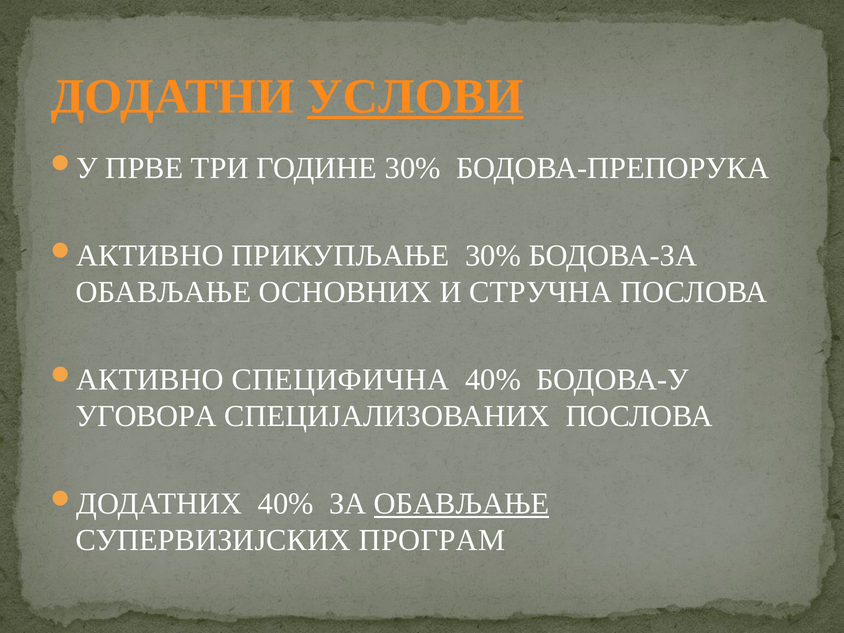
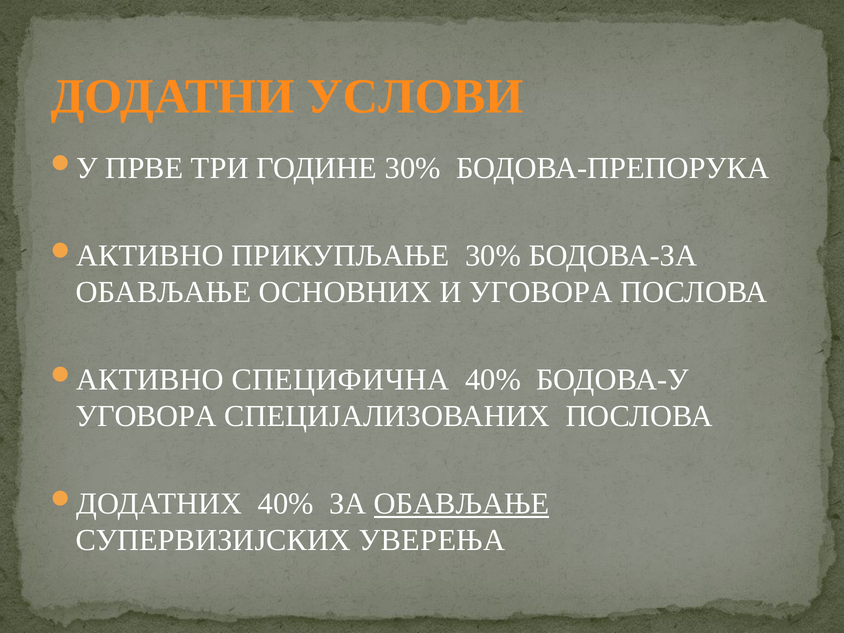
УСЛОВИ underline: present -> none (415, 96)
И СТРУЧНА: СТРУЧНА -> УГОВОРА (541, 292)
ПРОГРАМ: ПРОГРАМ -> УВЕРЕЊА (432, 540)
